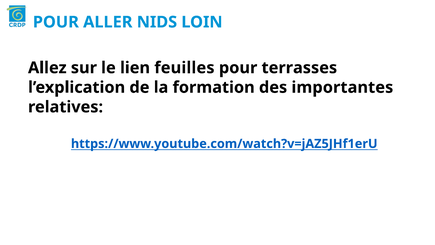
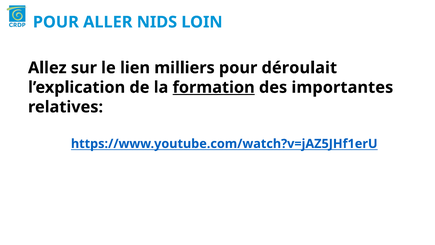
feuilles: feuilles -> milliers (184, 68)
terrasses: terrasses -> déroulait (299, 68)
formation underline: none -> present (214, 87)
